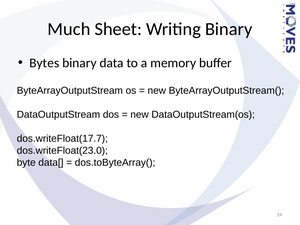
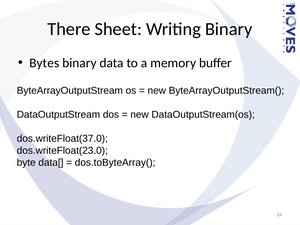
Much: Much -> There (69, 29)
dos.writeFloat(17.7: dos.writeFloat(17.7 -> dos.writeFloat(37.0 (62, 139)
